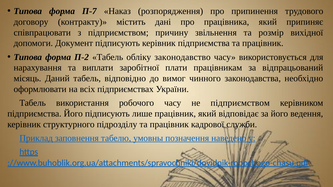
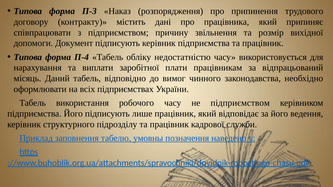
П-7: П-7 -> П-3 (89, 11)
П-2: П-2 -> П-4 (82, 57)
законодавство: законодавство -> недостатністю (183, 57)
